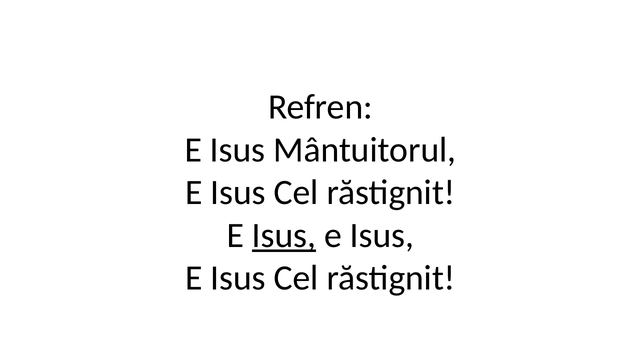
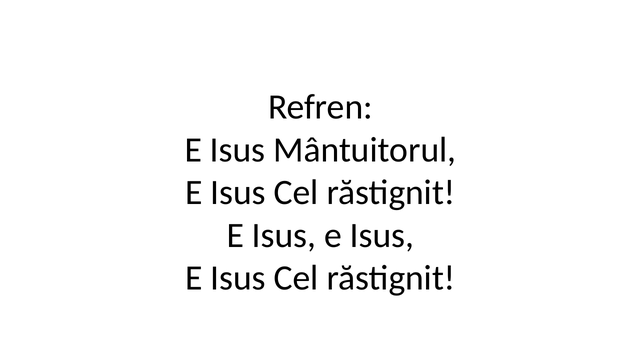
Isus underline: present -> none (284, 235)
